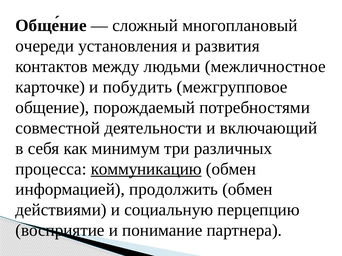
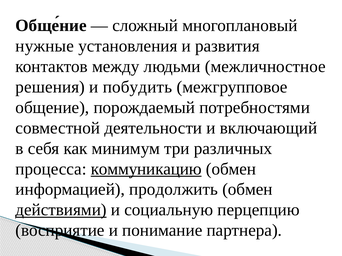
очереди: очереди -> нужные (45, 46)
карточке: карточке -> решения (50, 87)
действиями underline: none -> present (61, 210)
